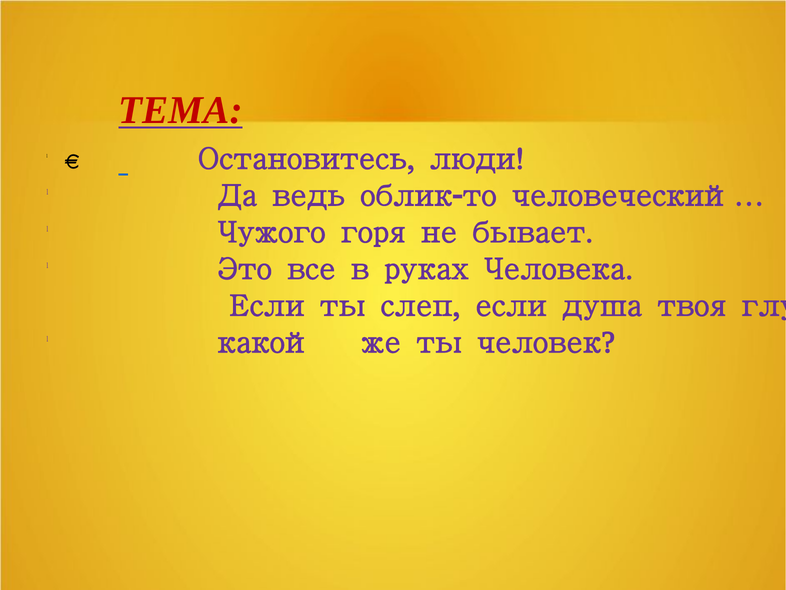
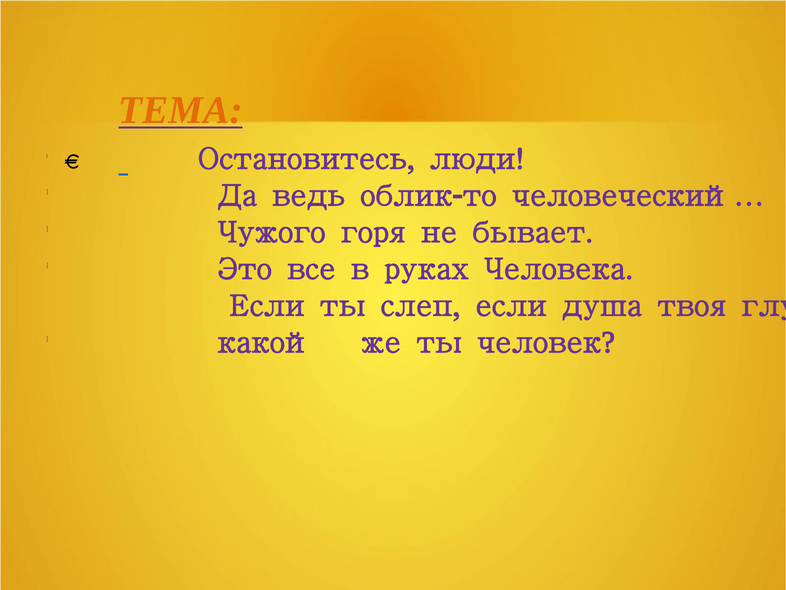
ТЕМА colour: red -> orange (180, 110)
